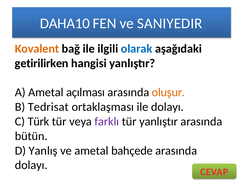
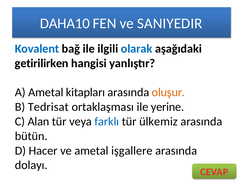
Kovalent colour: orange -> blue (37, 49)
açılması: açılması -> kitapları (86, 93)
ile dolayı: dolayı -> yerine (167, 107)
Türk: Türk -> Alan (38, 122)
farklı colour: purple -> blue (107, 122)
tür yanlıştır: yanlıştır -> ülkemiz (159, 122)
Yanlış: Yanlış -> Hacer (43, 151)
bahçede: bahçede -> işgallere (132, 151)
